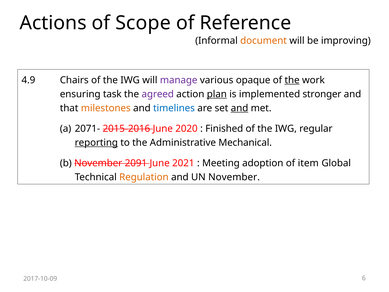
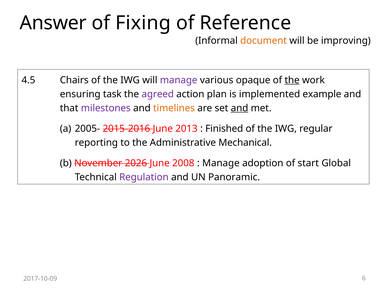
Actions: Actions -> Answer (53, 23)
Scope: Scope -> Fixing (143, 23)
4.9: 4.9 -> 4.5 (28, 80)
plan underline: present -> none (217, 94)
stronger: stronger -> example (322, 94)
milestones colour: orange -> purple (106, 108)
timelines colour: blue -> orange (174, 108)
2071-: 2071- -> 2005- (87, 128)
2020: 2020 -> 2013 (186, 128)
reporting underline: present -> none (96, 142)
2091: 2091 -> 2026 (136, 163)
2021: 2021 -> 2008 (183, 163)
Meeting: Meeting -> Manage (221, 163)
item: item -> start (308, 163)
Regulation colour: orange -> purple (144, 177)
UN November: November -> Panoramic (234, 177)
